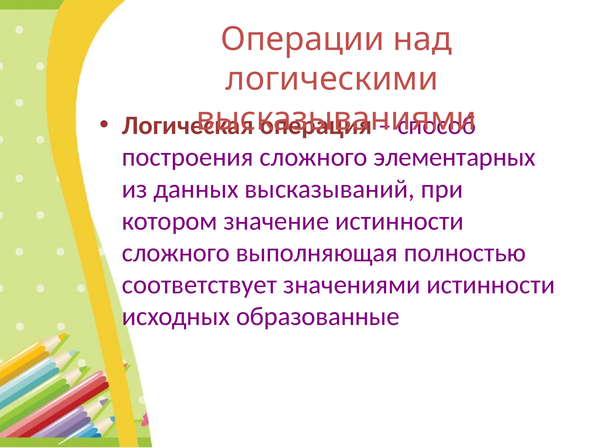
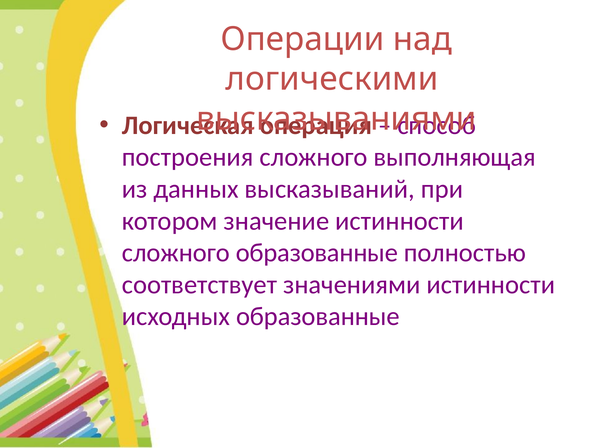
элементарных: элементарных -> выполняющая (455, 157)
сложного выполняющая: выполняющая -> образованные (317, 253)
